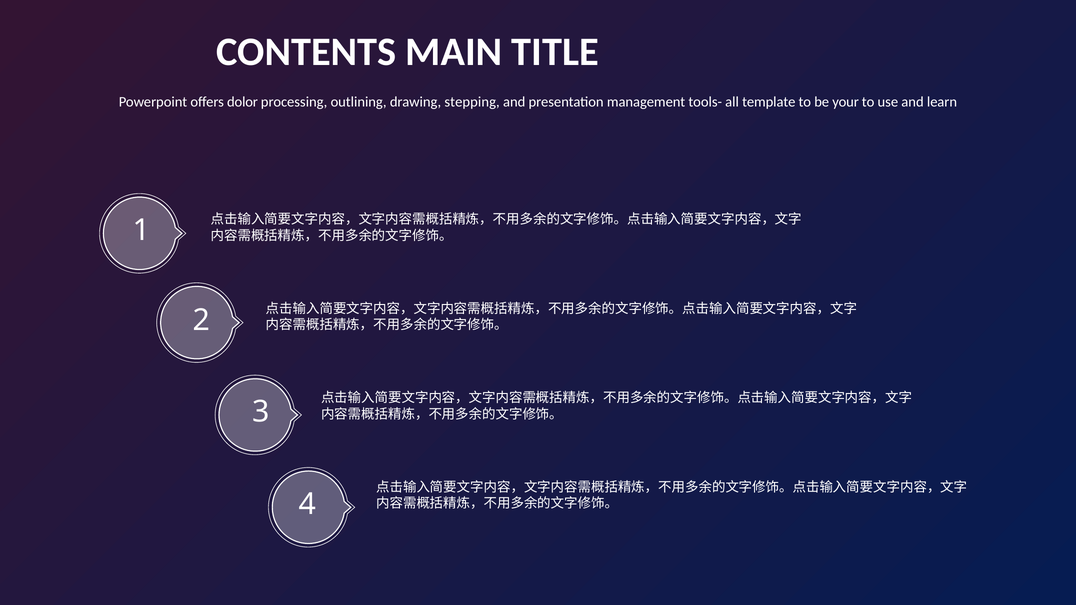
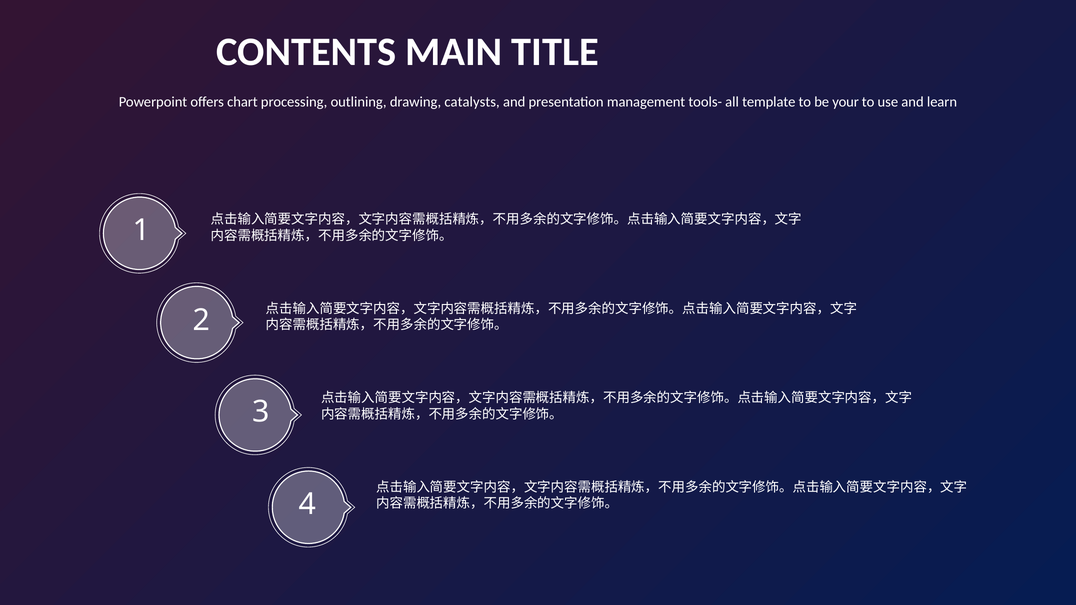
dolor: dolor -> chart (242, 102)
stepping: stepping -> catalysts (472, 102)
